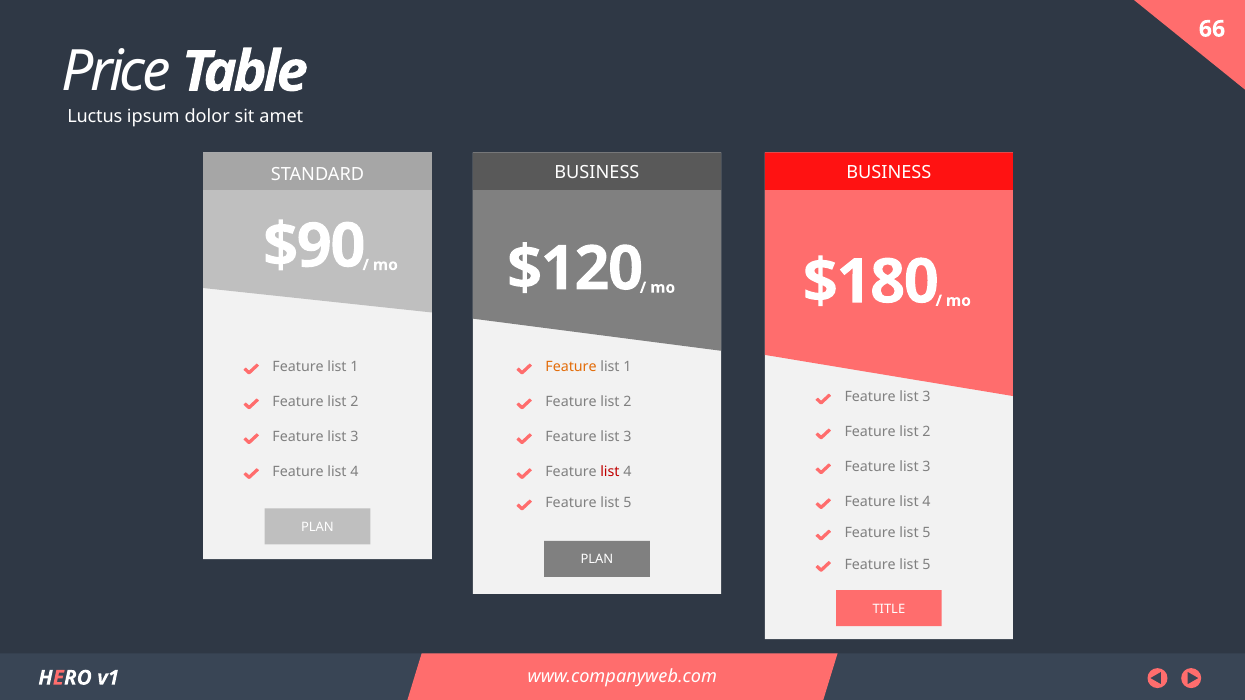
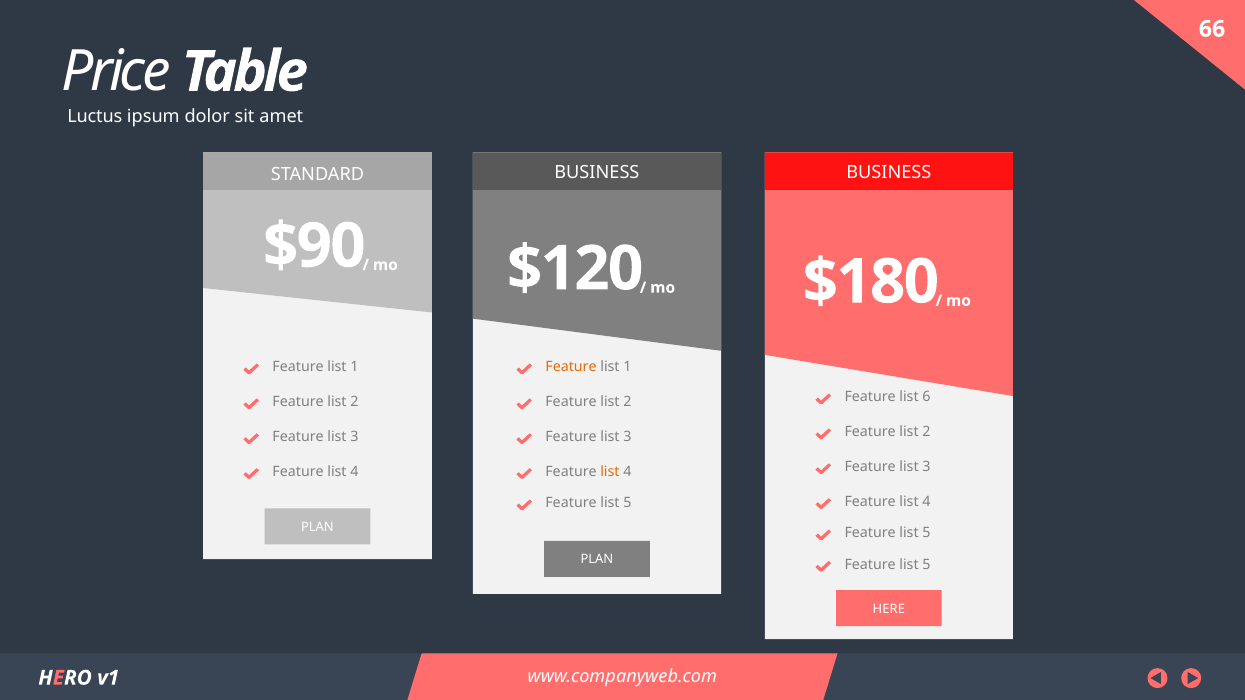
3: 3 -> 6 (926, 397)
list colour: red -> orange (610, 472)
TITLE: TITLE -> HERE (889, 609)
